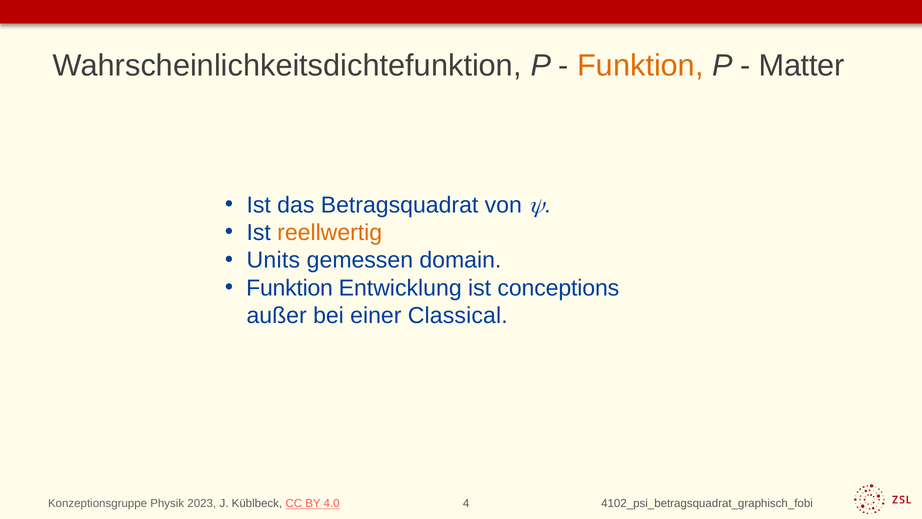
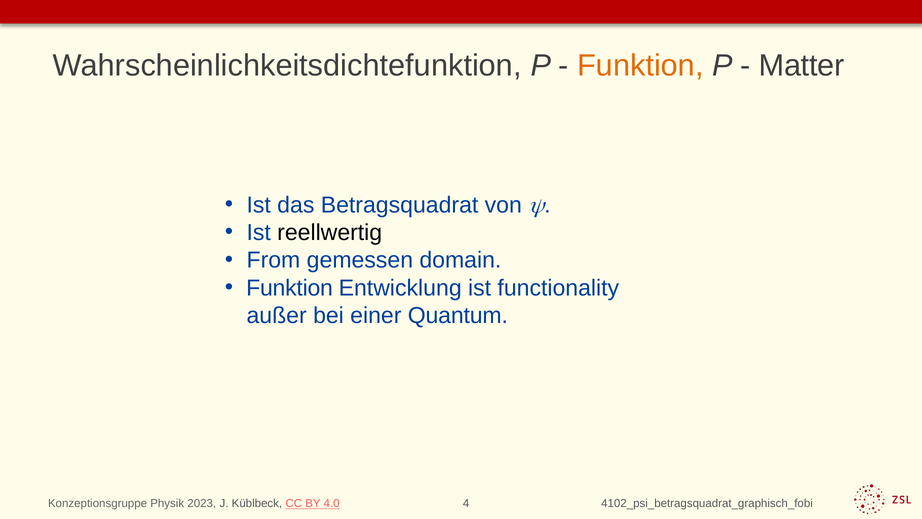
reellwertig colour: orange -> black (330, 232)
Units: Units -> From (273, 260)
conceptions: conceptions -> functionality (558, 288)
Classical: Classical -> Quantum (458, 315)
